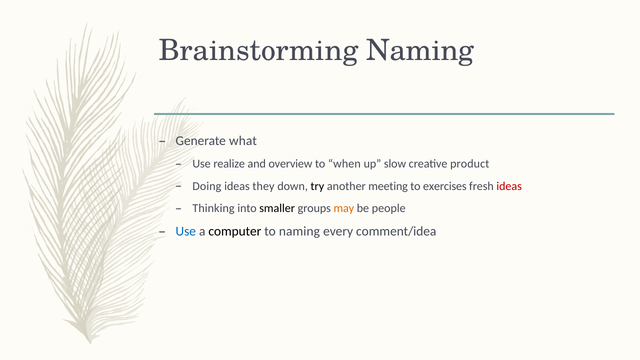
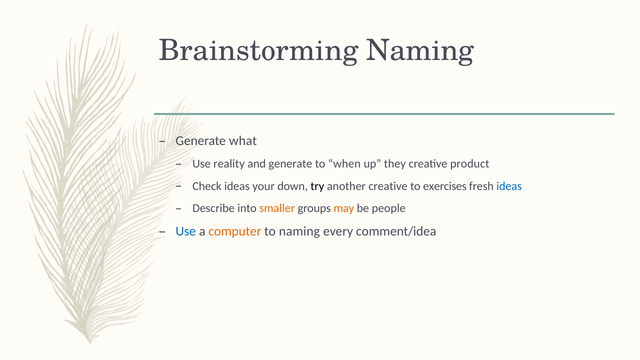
realize: realize -> reality (229, 164)
and overview: overview -> generate (290, 164)
slow: slow -> they (395, 164)
Doing: Doing -> Check (207, 186)
they: they -> your (264, 186)
another meeting: meeting -> creative (388, 186)
ideas colour: red -> blue (509, 186)
Thinking: Thinking -> Describe (214, 208)
smaller colour: black -> orange (277, 208)
computer colour: black -> orange (235, 232)
